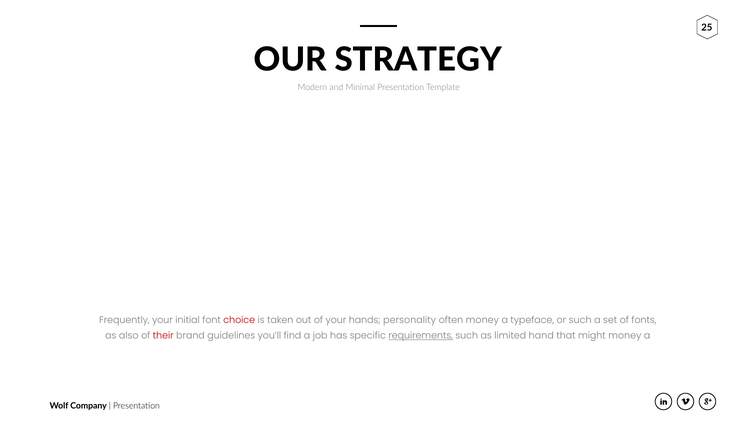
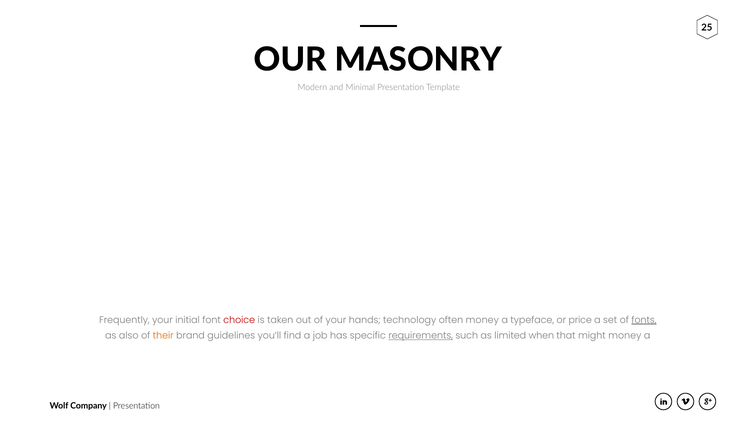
STRATEGY: STRATEGY -> MASONRY (418, 60)
personality: personality -> technology (410, 319)
or such: such -> price (580, 319)
fonts underline: none -> present (644, 319)
their colour: red -> orange (163, 335)
hand: hand -> when (541, 335)
